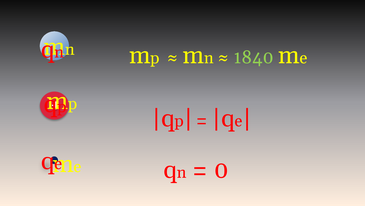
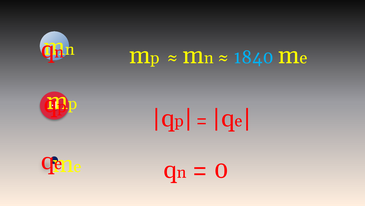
1840 colour: light green -> light blue (254, 57)
